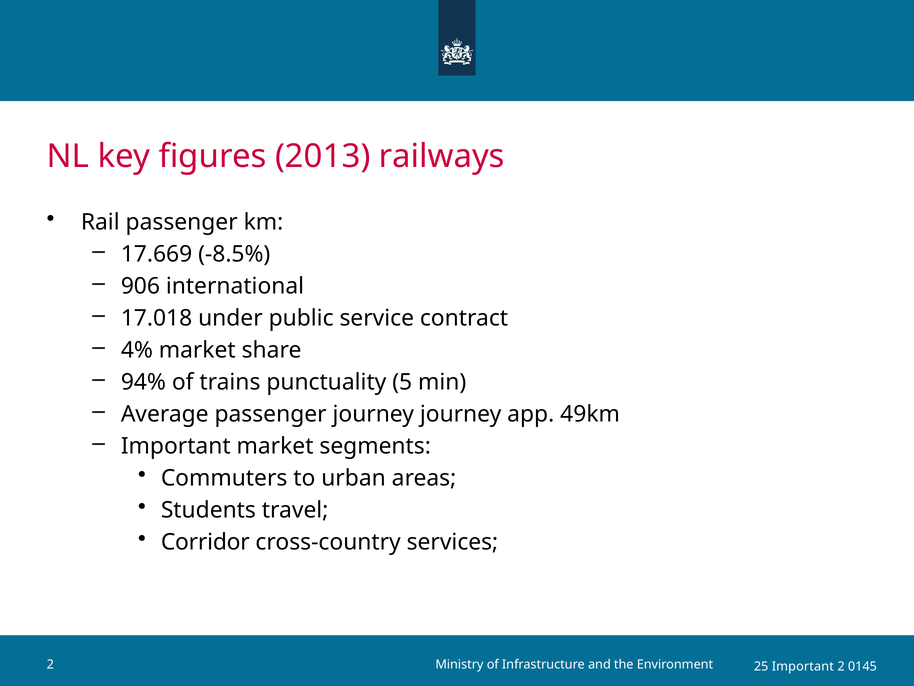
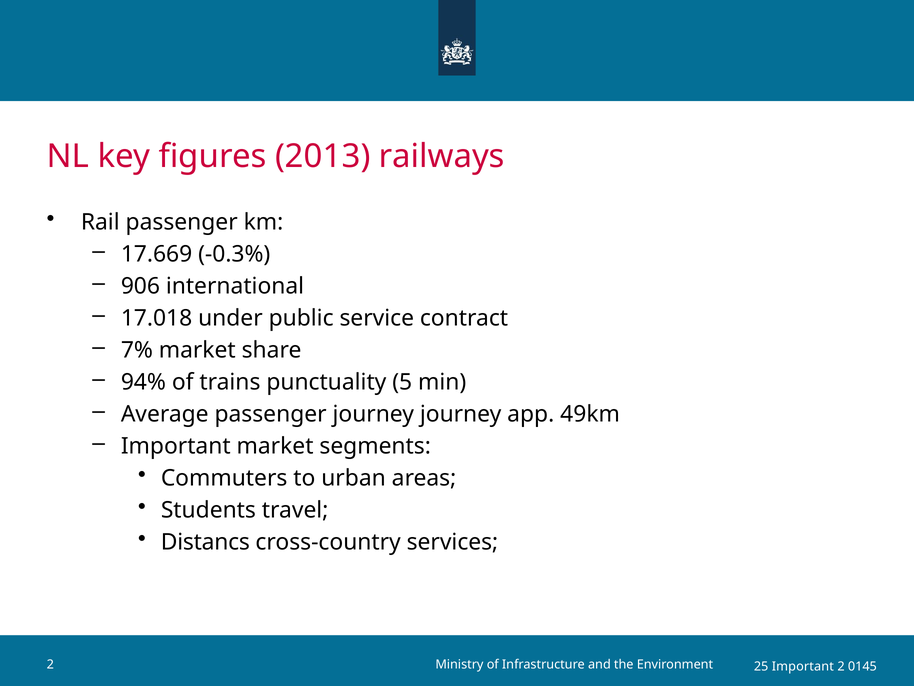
-8.5%: -8.5% -> -0.3% (234, 254)
4%: 4% -> 7% (137, 350)
Corridor: Corridor -> Distancs (205, 542)
